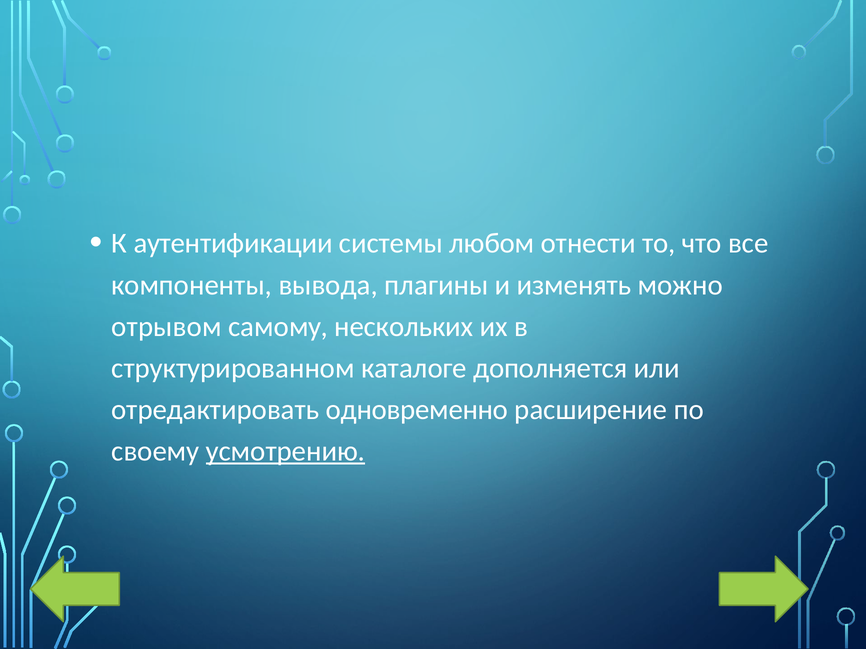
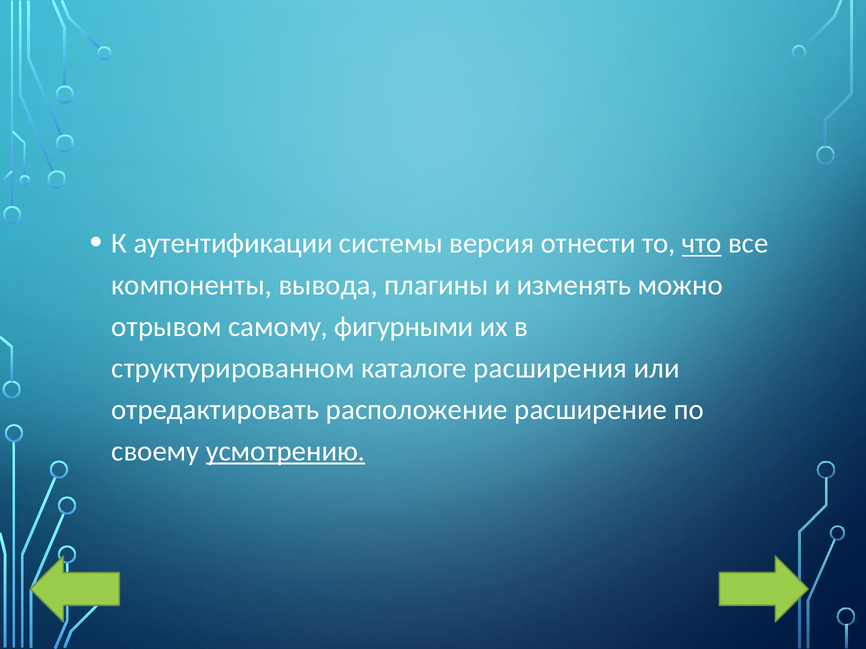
любом: любом -> версия (492, 244)
что underline: none -> present (702, 244)
нескольких: нескольких -> фигурными (404, 327)
дополняется: дополняется -> расширения (550, 368)
одновременно: одновременно -> расположение (417, 410)
